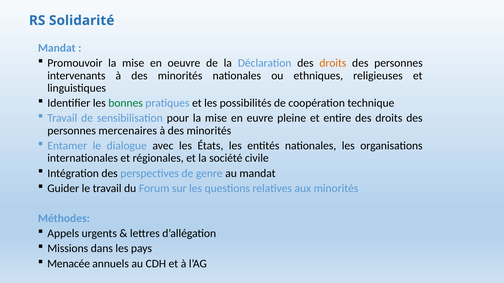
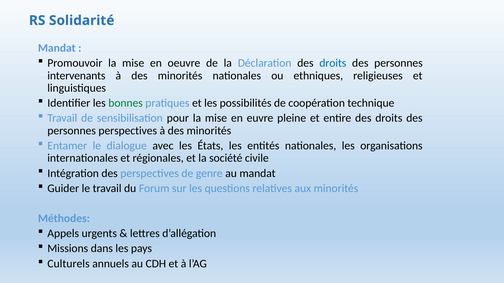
droits colour: orange -> blue (333, 63)
personnes mercenaires: mercenaires -> perspectives (128, 131)
Menacée: Menacée -> Culturels (69, 264)
